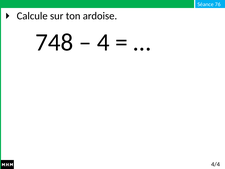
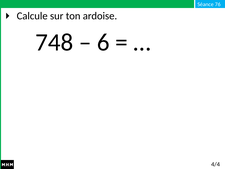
4: 4 -> 6 (103, 42)
